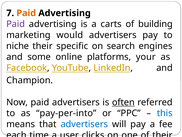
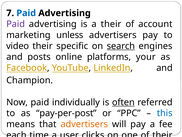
Paid colour: orange -> blue (26, 13)
a carts: carts -> their (111, 24)
building: building -> account (155, 24)
would: would -> unless (70, 35)
niche: niche -> video (18, 46)
search underline: none -> present (121, 46)
some: some -> posts (39, 57)
paid advertisers: advertisers -> individually (76, 102)
pay-per-into: pay-per-into -> pay-per-post (66, 113)
advertisers colour: blue -> orange (84, 124)
